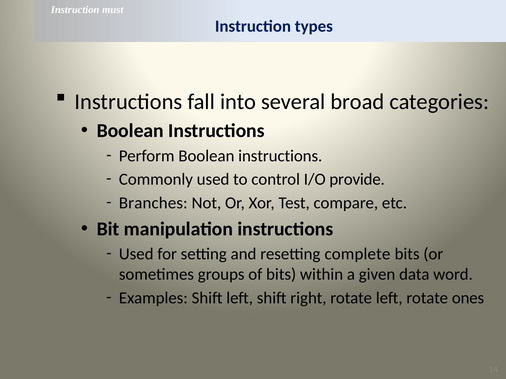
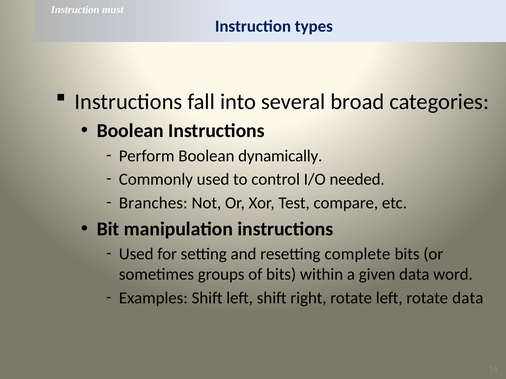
Perform Boolean instructions: instructions -> dynamically (280, 156)
provide: provide -> needed (357, 180)
rotate ones: ones -> data (468, 298)
